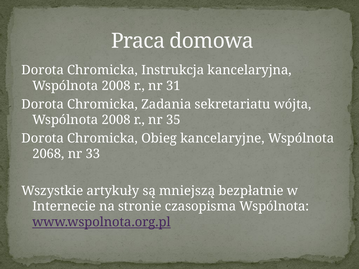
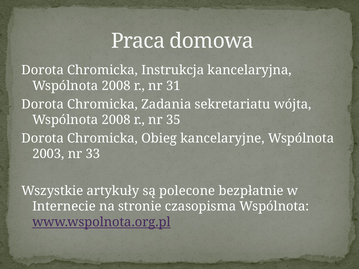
2068: 2068 -> 2003 (48, 154)
mniejszą: mniejszą -> polecone (187, 191)
